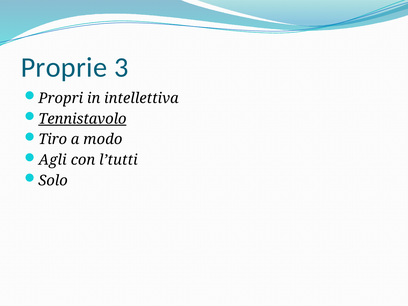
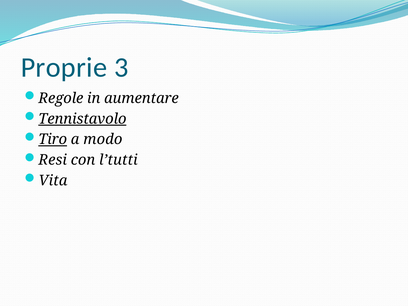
Propri: Propri -> Regole (61, 98)
intellettiva: intellettiva -> aumentare (141, 98)
Tiro underline: none -> present (53, 139)
Agli: Agli -> Resi (53, 160)
Solo: Solo -> Vita (53, 181)
